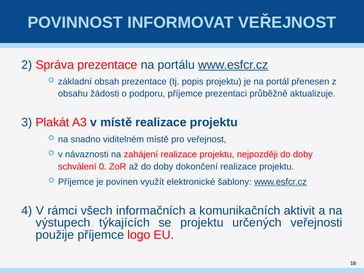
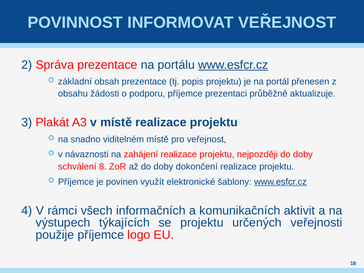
0: 0 -> 8 (103, 167)
